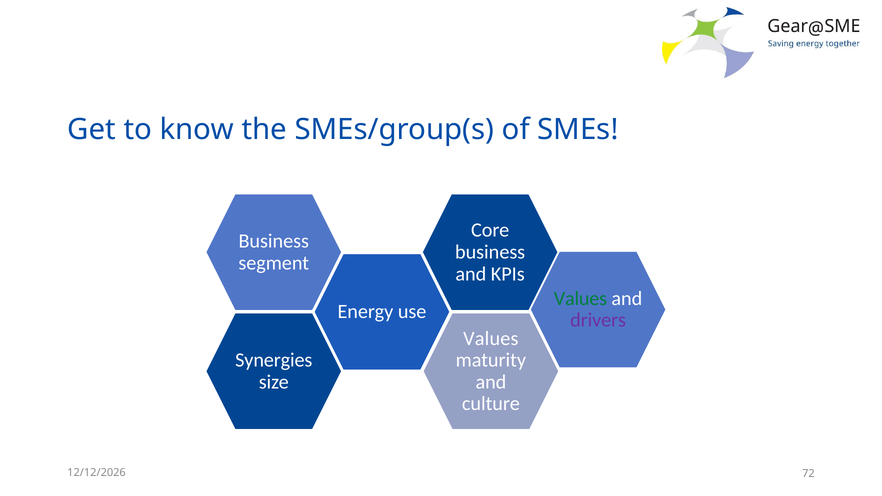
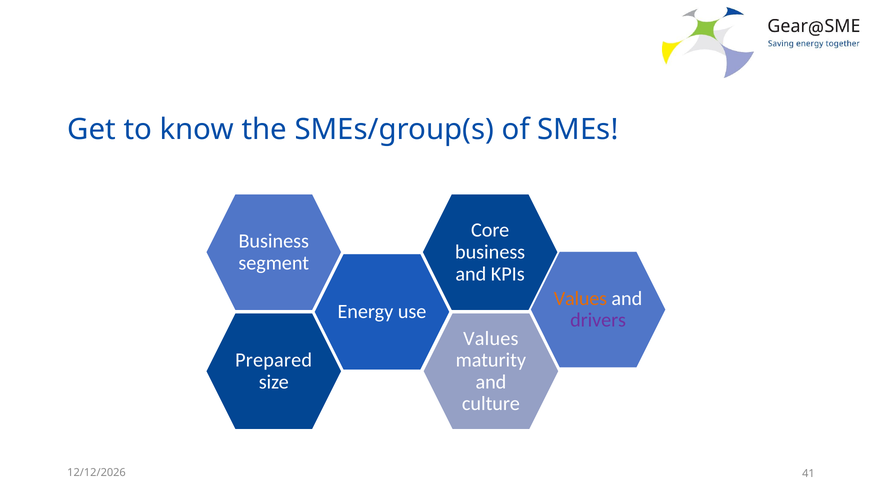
Values colour: green -> orange (580, 299)
Synergies: Synergies -> Prepared (274, 360)
72: 72 -> 41 (808, 474)
